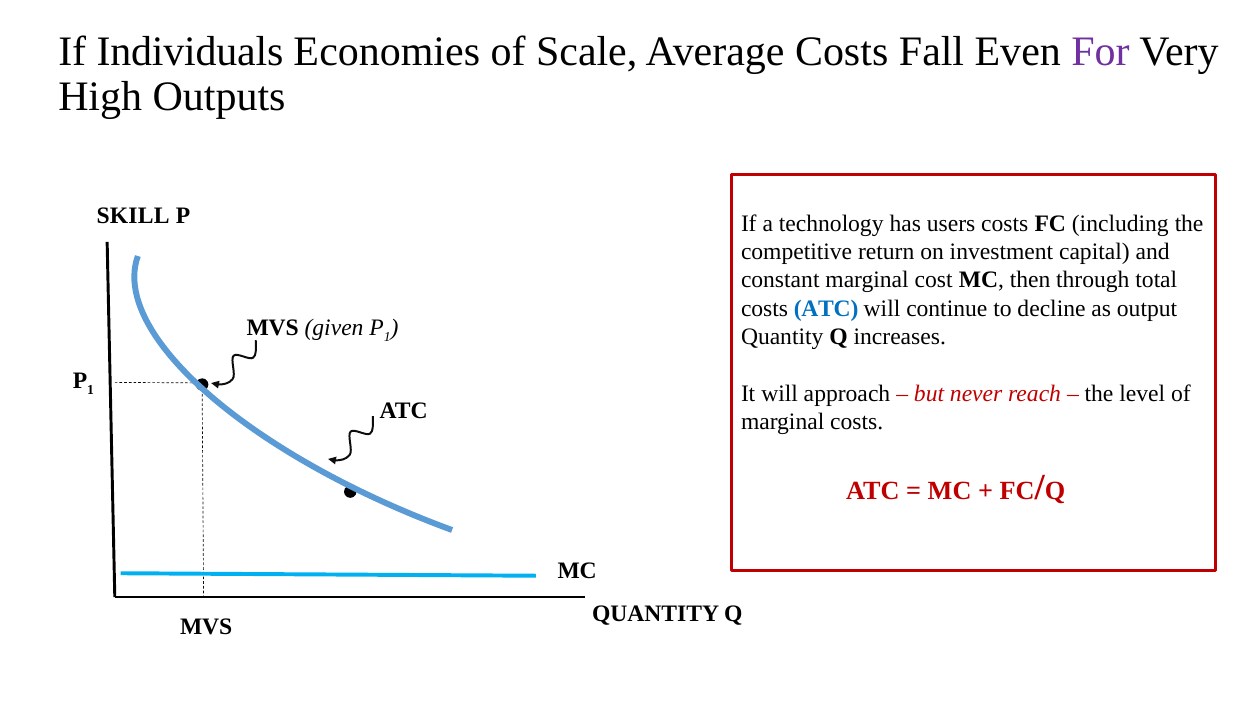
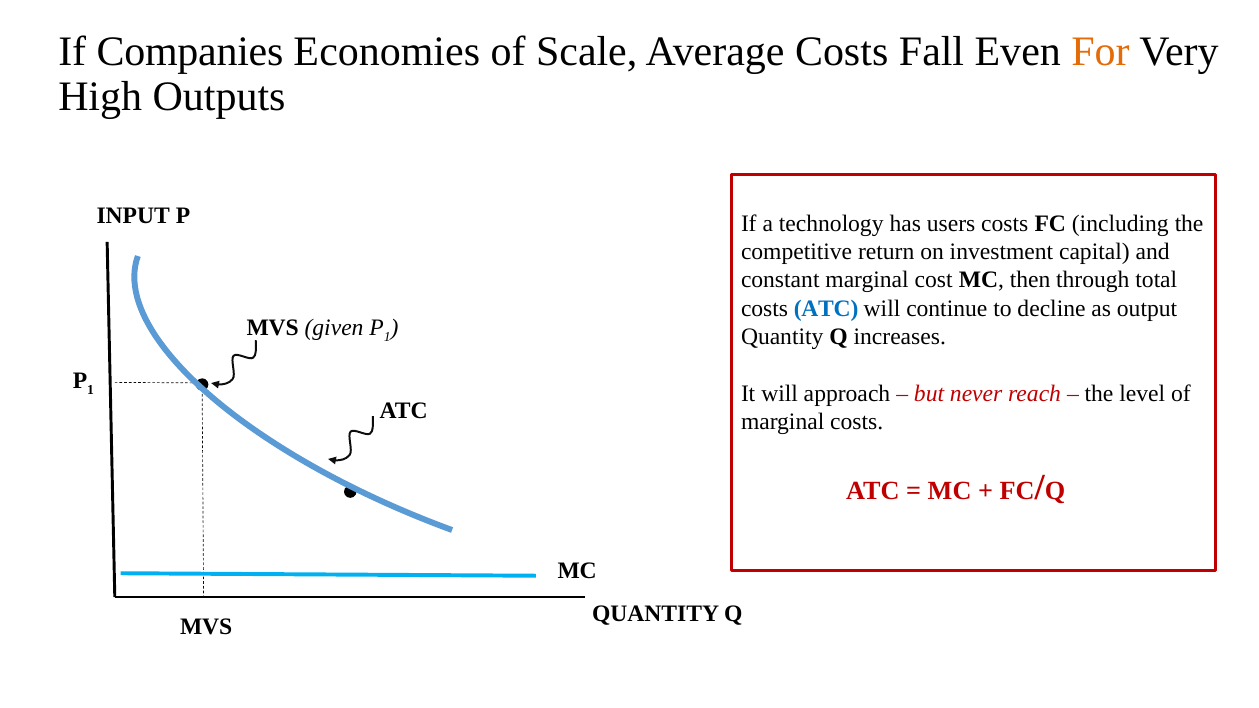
Individuals: Individuals -> Companies (190, 51)
For colour: purple -> orange (1101, 51)
SKILL: SKILL -> INPUT (133, 216)
